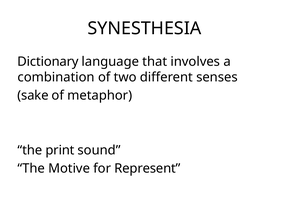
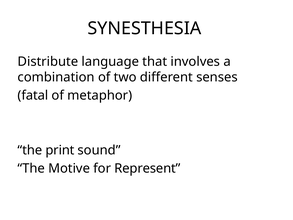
Dictionary: Dictionary -> Distribute (48, 61)
sake: sake -> fatal (33, 95)
